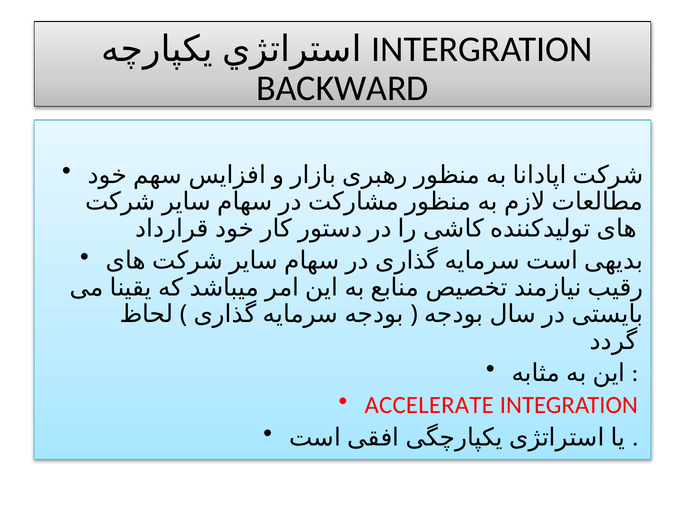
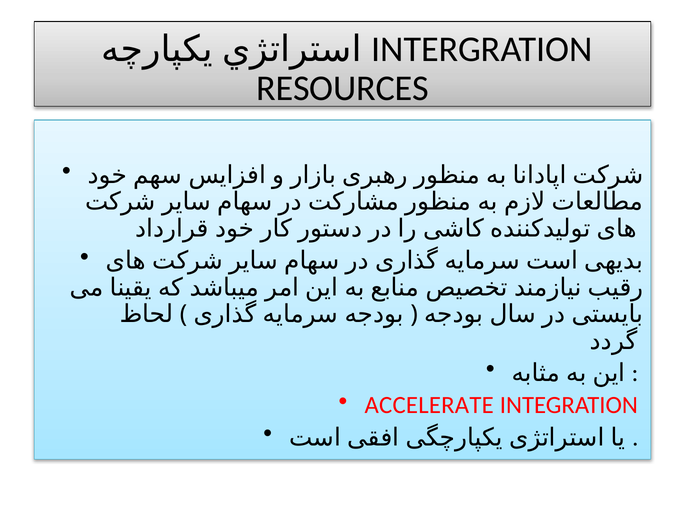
BACKWARD: BACKWARD -> RESOURCES (342, 88)
